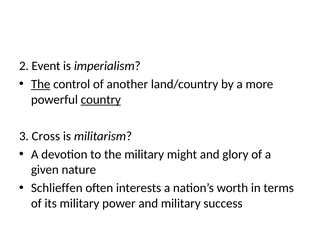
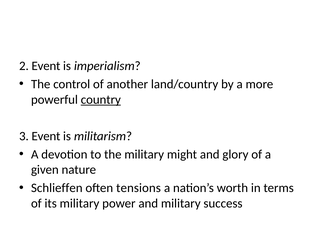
The underline: present -> none (41, 84)
3 Cross: Cross -> Event (46, 136)
interests: interests -> tensions (139, 188)
